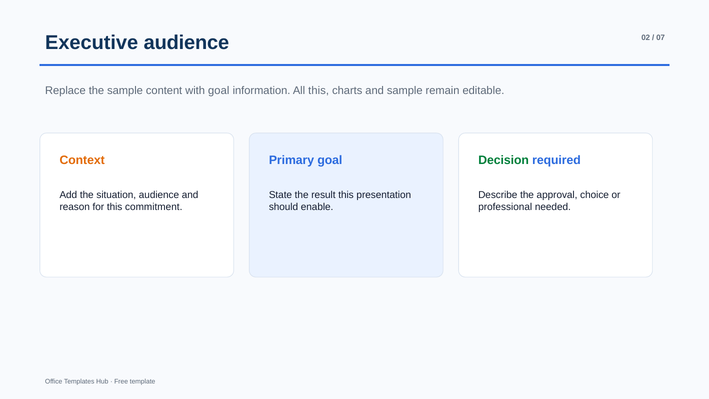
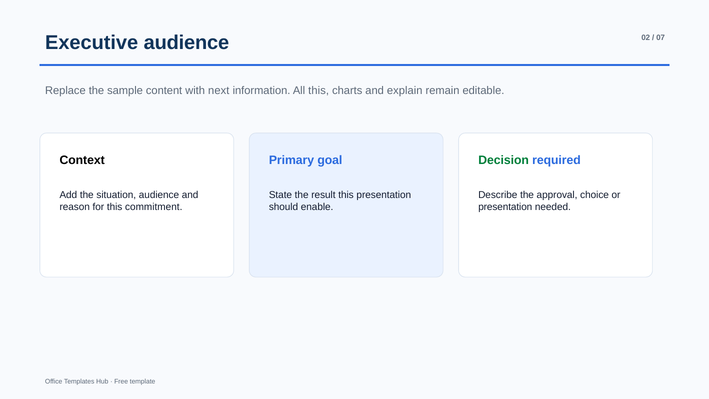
with goal: goal -> next (219, 90)
and sample: sample -> explain (405, 90)
Context colour: orange -> black (82, 160)
professional: professional -> presentation (505, 207)
